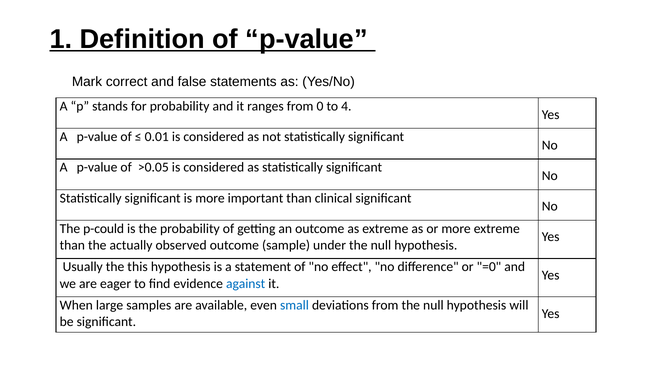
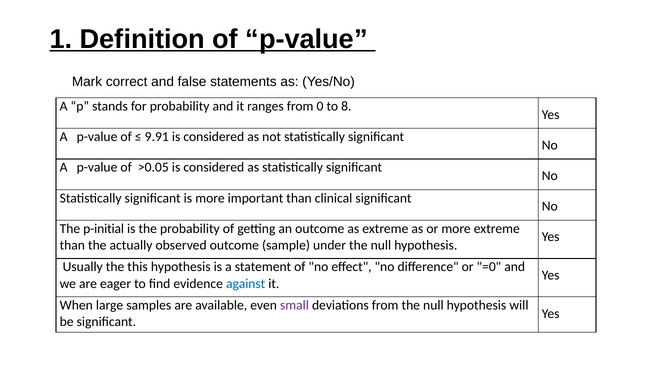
4: 4 -> 8 (346, 106)
0.01: 0.01 -> 9.91 (157, 137)
p-could: p-could -> p-initial (104, 228)
small colour: blue -> purple (294, 305)
